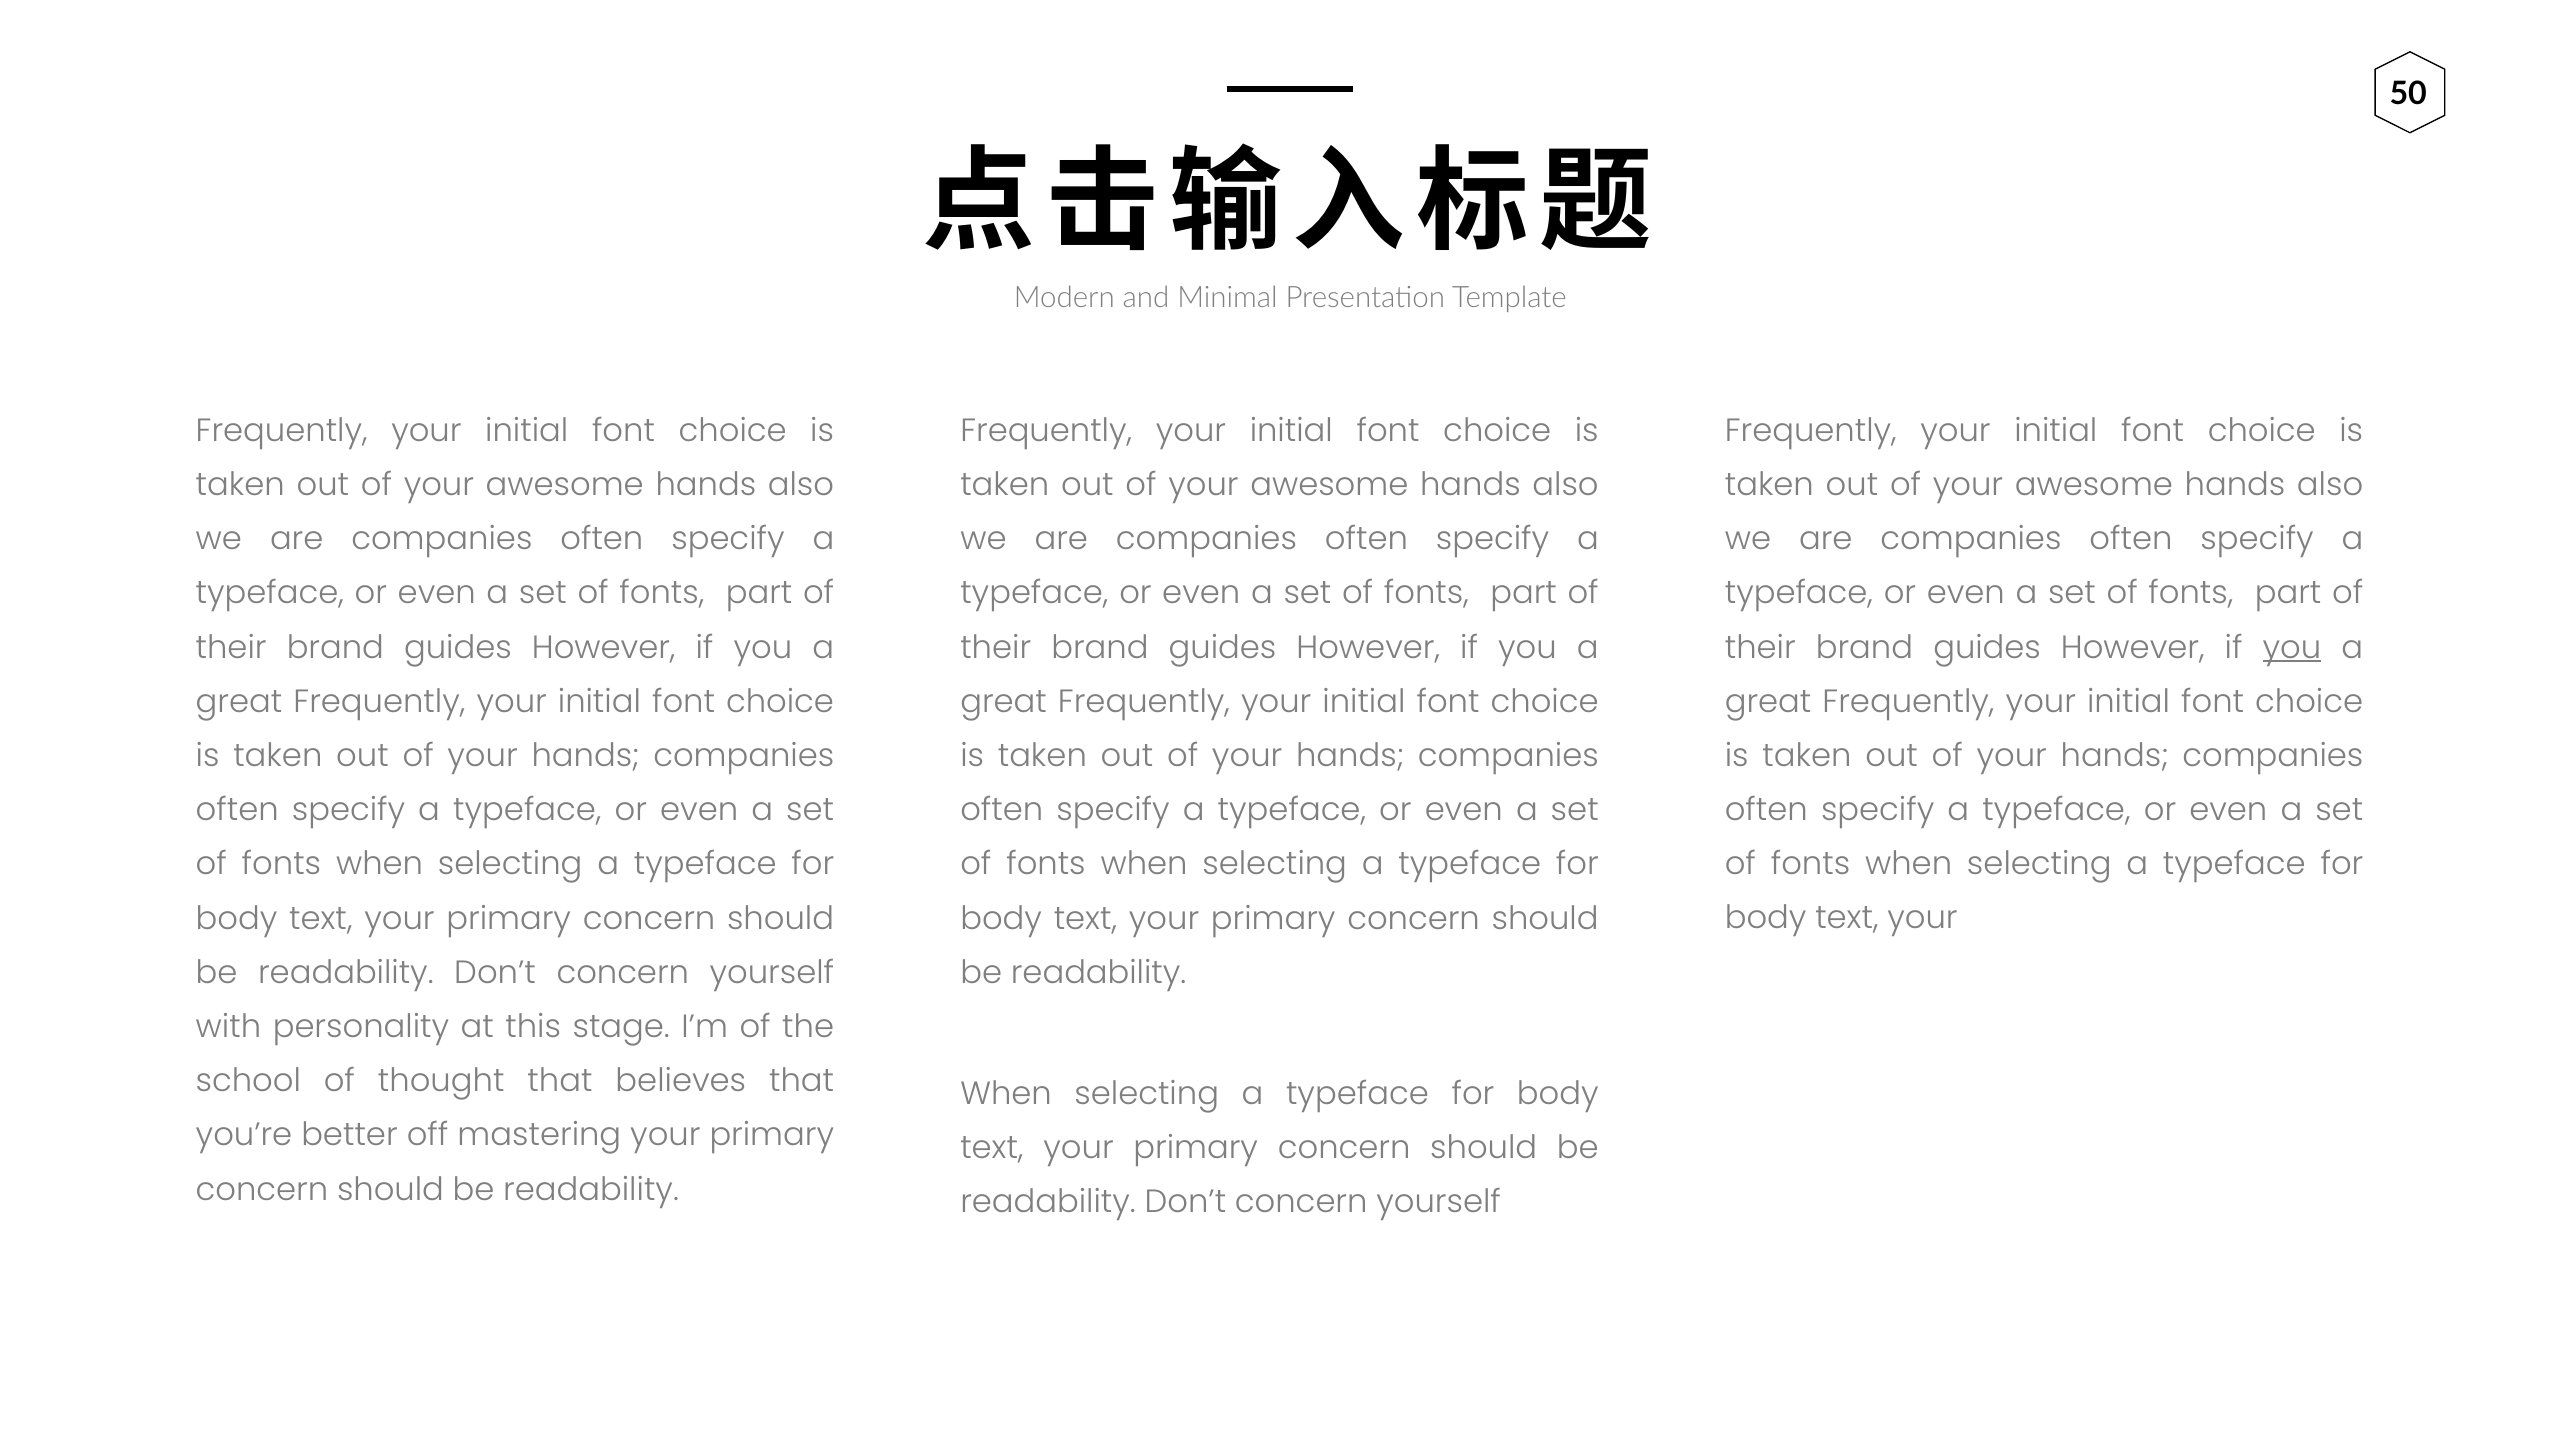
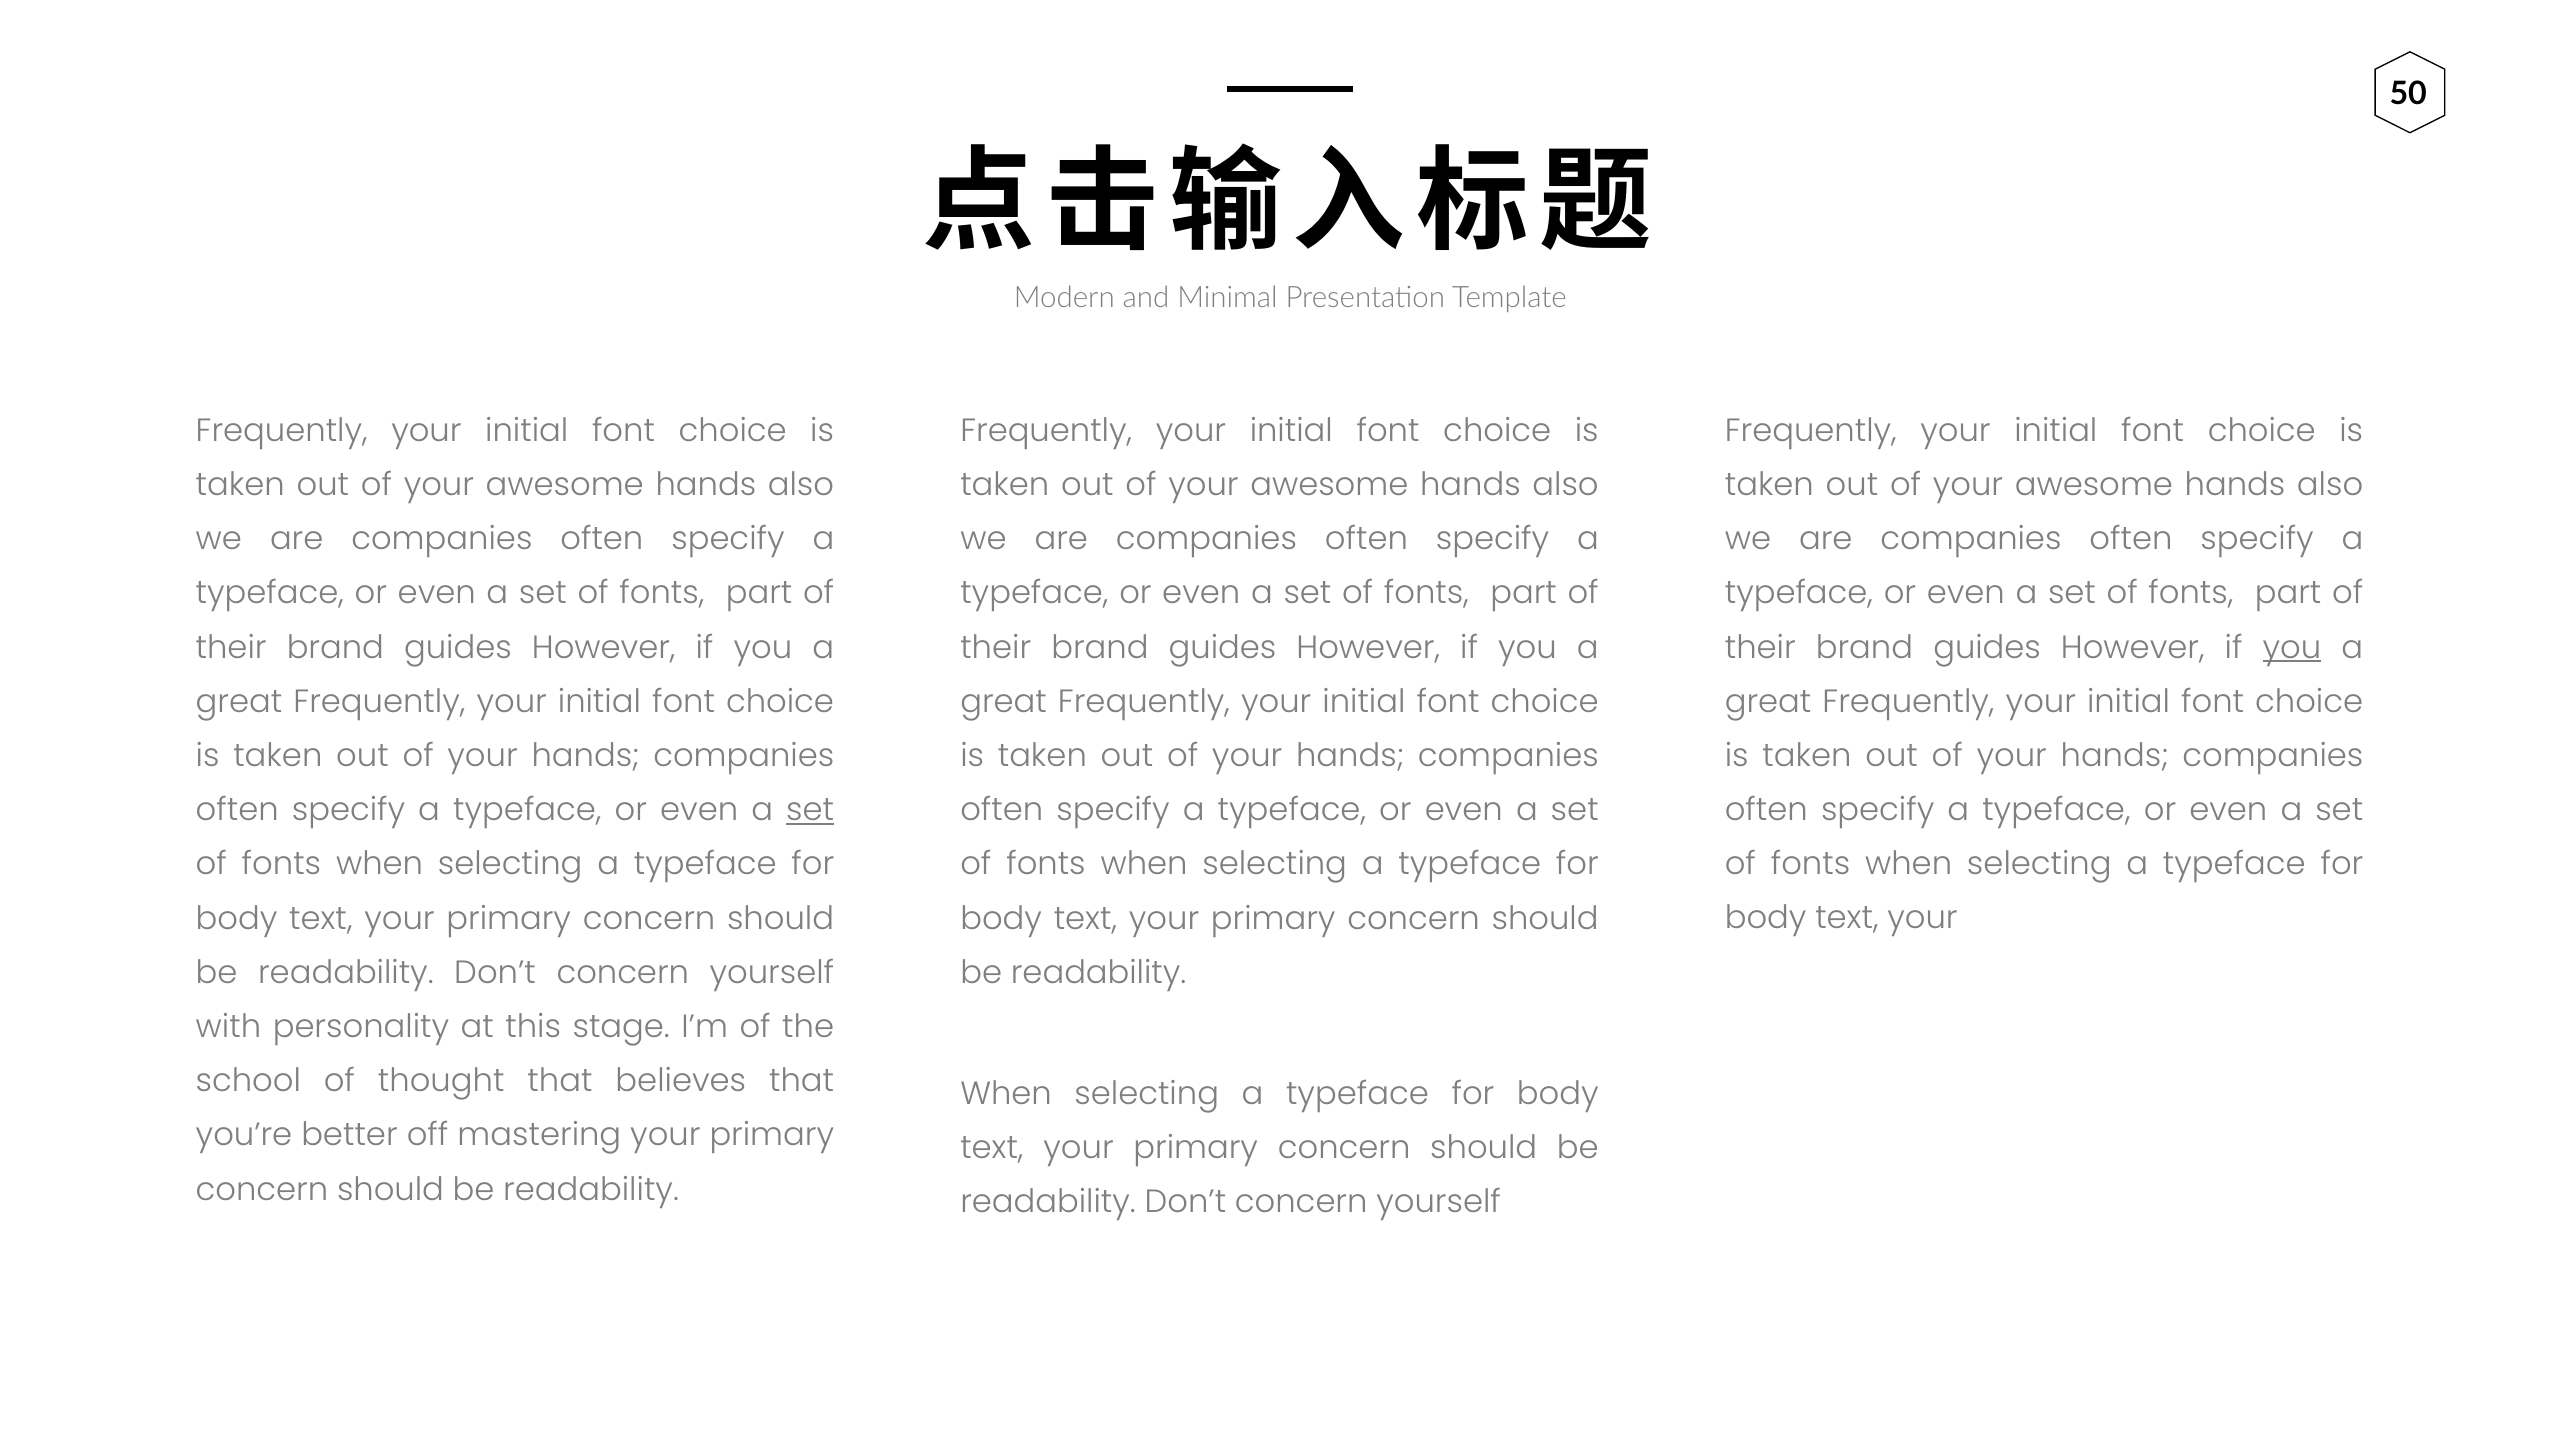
set underline: none -> present (810, 810)
